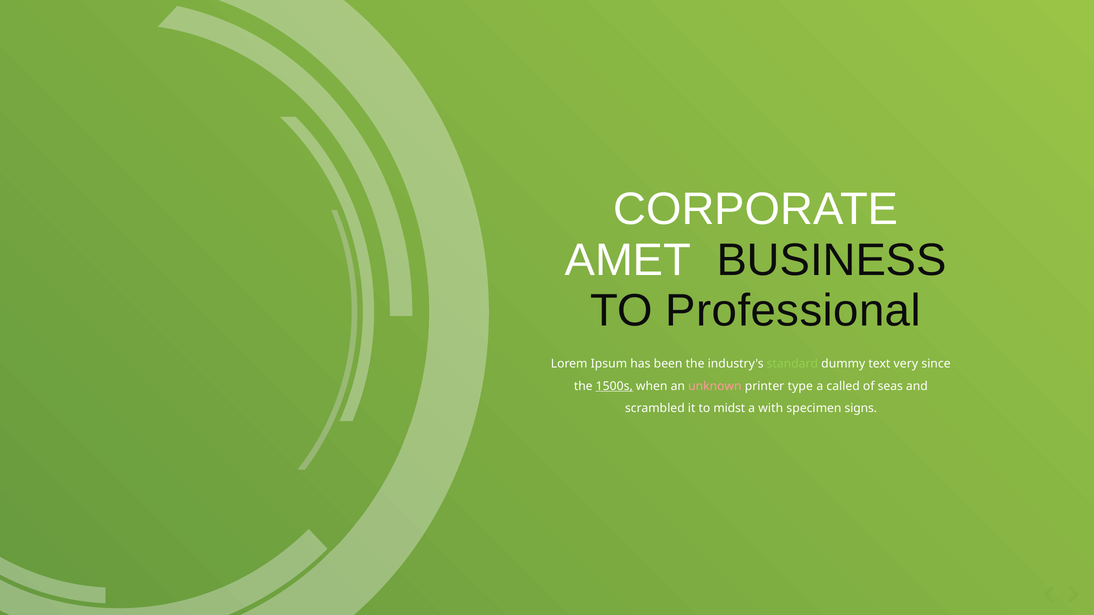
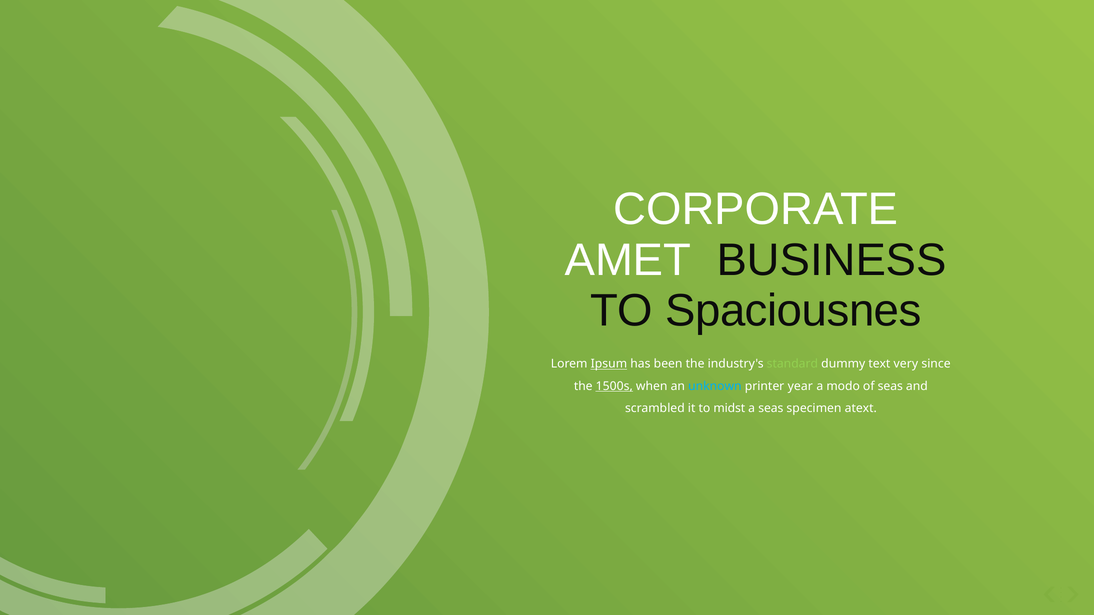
Professional: Professional -> Spaciousnes (793, 311)
Ipsum underline: none -> present (609, 364)
unknown colour: pink -> light blue (715, 386)
type: type -> year (800, 386)
called: called -> modo (843, 386)
a with: with -> seas (771, 408)
signs: signs -> atext (861, 408)
